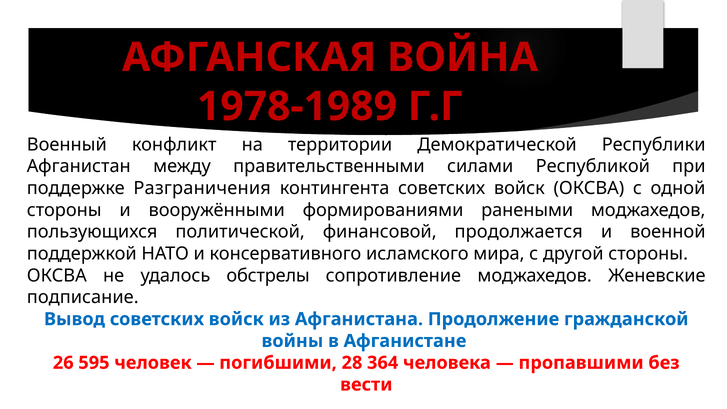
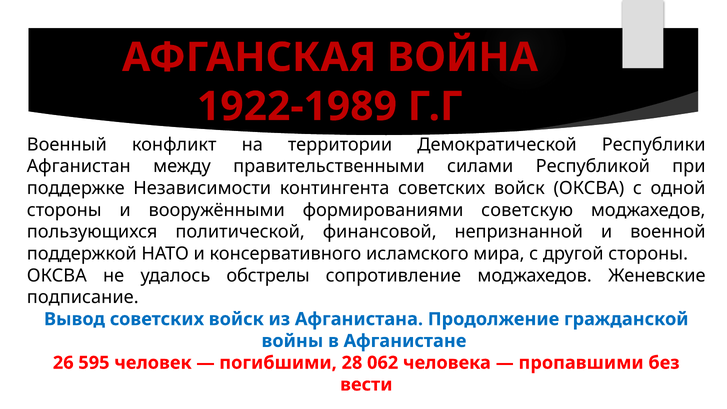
1978-1989: 1978-1989 -> 1922-1989 (297, 107)
Разграничения: Разграничения -> Независимости (202, 188)
ранеными: ранеными -> советскую (527, 210)
продолжается: продолжается -> непризнанной (519, 232)
364: 364 -> 062 (383, 363)
